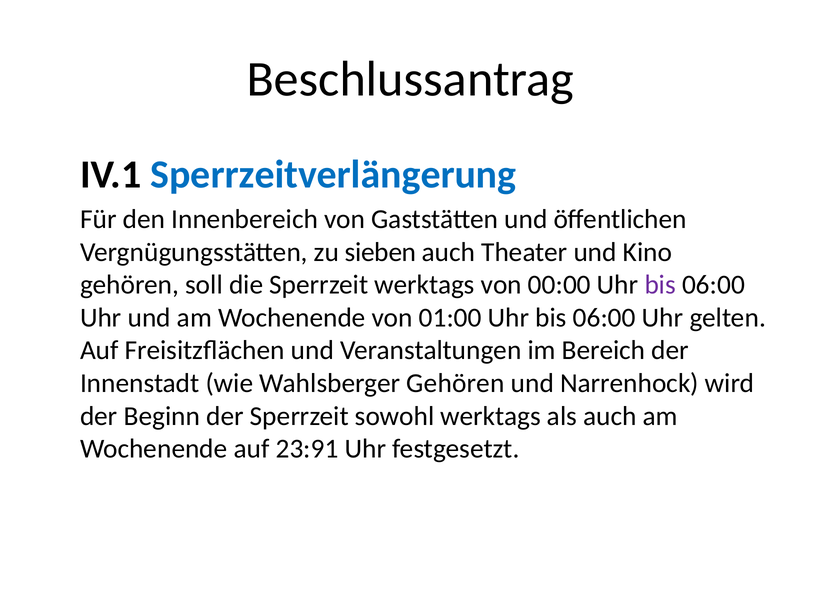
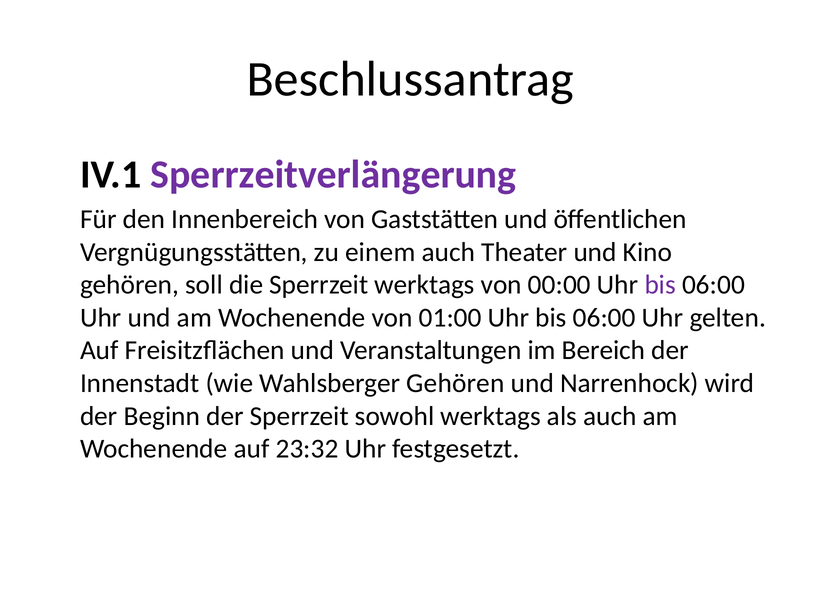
Sperrzeitverlängerung colour: blue -> purple (333, 175)
sieben: sieben -> einem (380, 252)
23:91: 23:91 -> 23:32 (307, 449)
